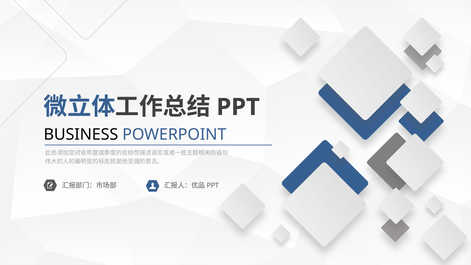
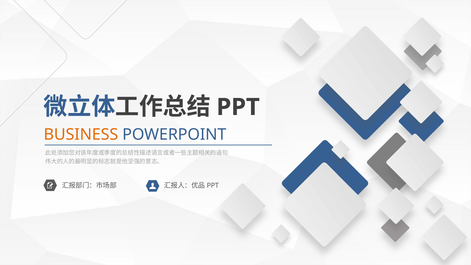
BUSINESS colour: black -> orange (81, 134)
